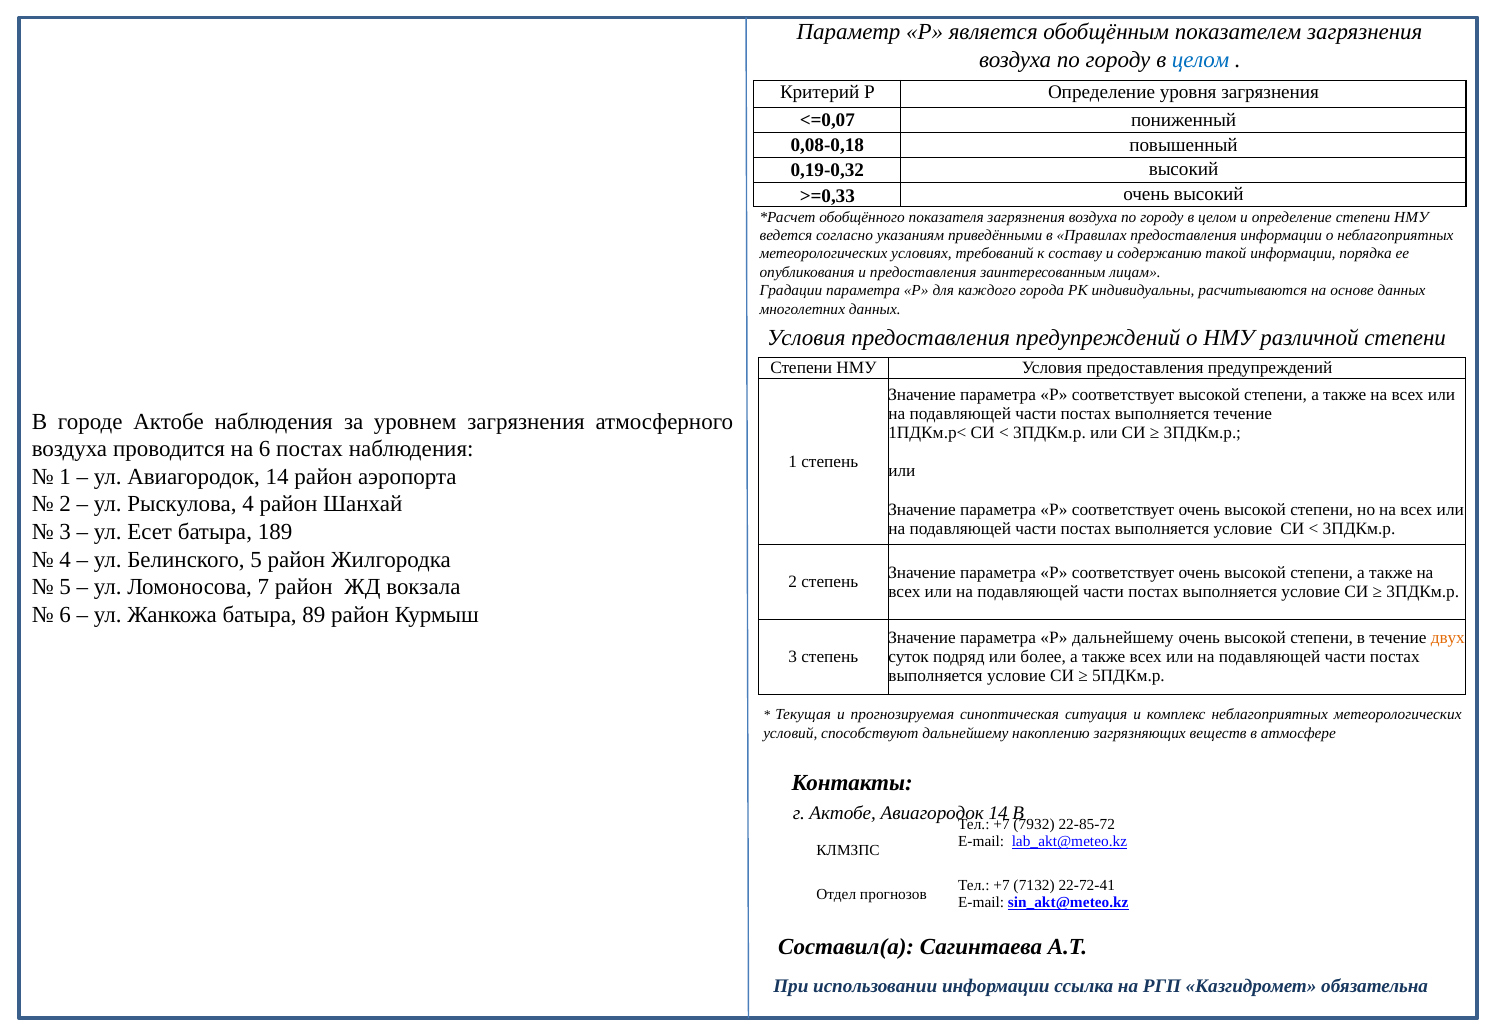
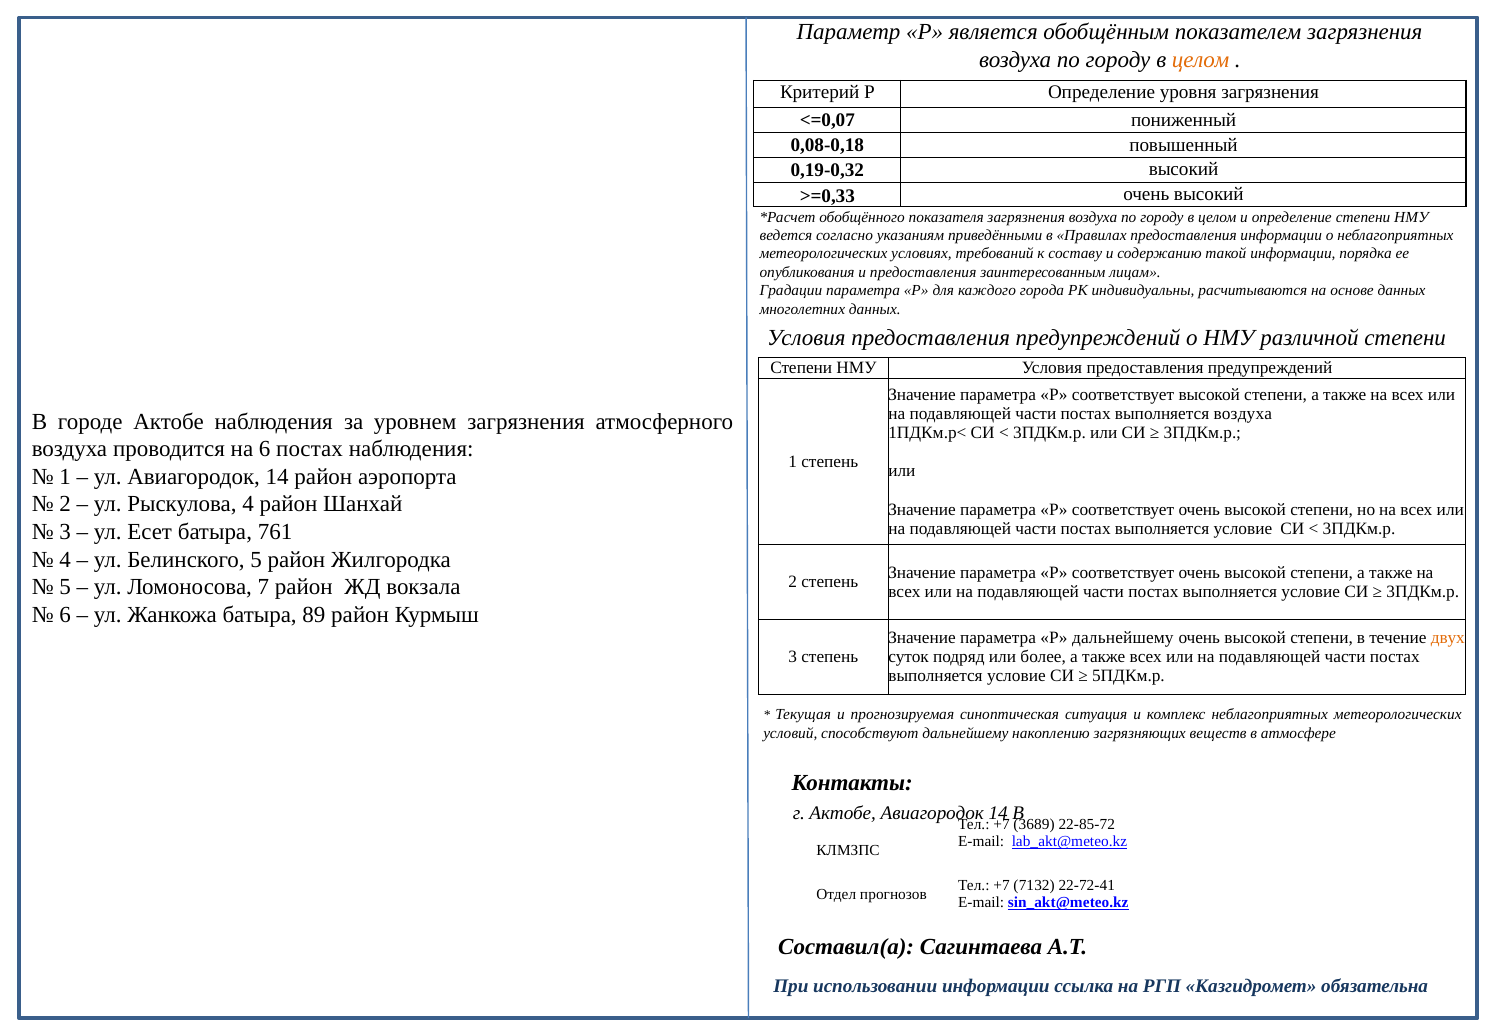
целом colour: blue -> orange (1201, 60)
выполняется течение: течение -> воздуха (1243, 414)
189: 189 -> 761 (275, 532)
7932: 7932 -> 3689 (1034, 825)
